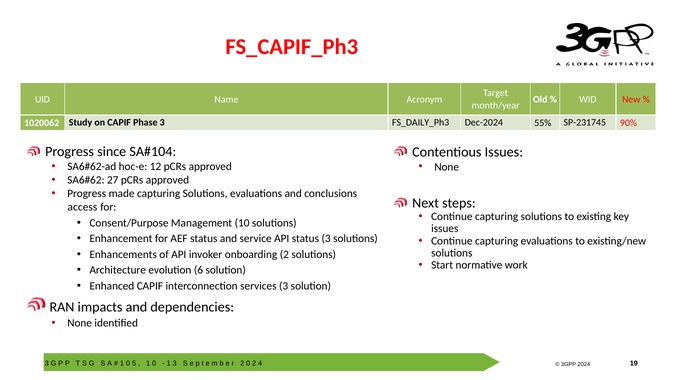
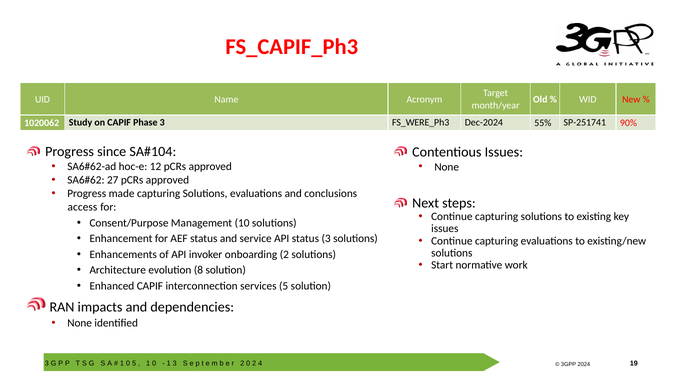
FS_DAILY_Ph3: FS_DAILY_Ph3 -> FS_WERE_Ph3 (421, 123)
SP-231745: SP-231745 -> SP-251741 (585, 123)
6: 6 -> 8 (198, 270)
services 3: 3 -> 5 (284, 286)
